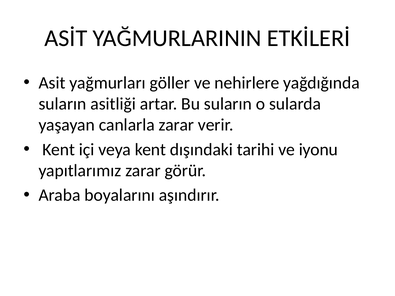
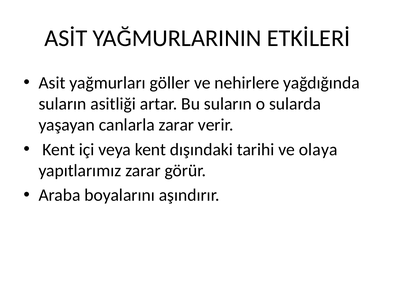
iyonu: iyonu -> olaya (318, 150)
